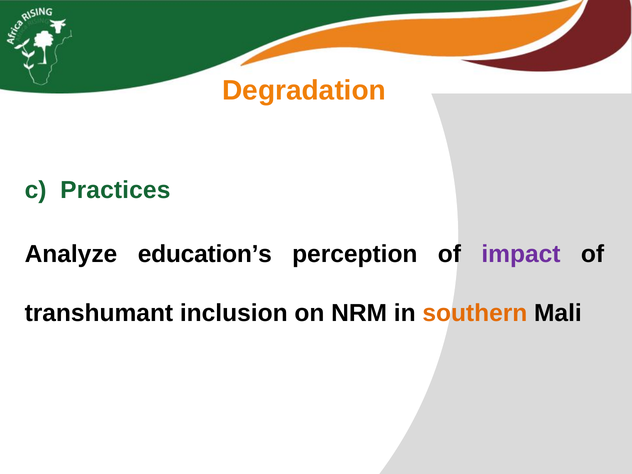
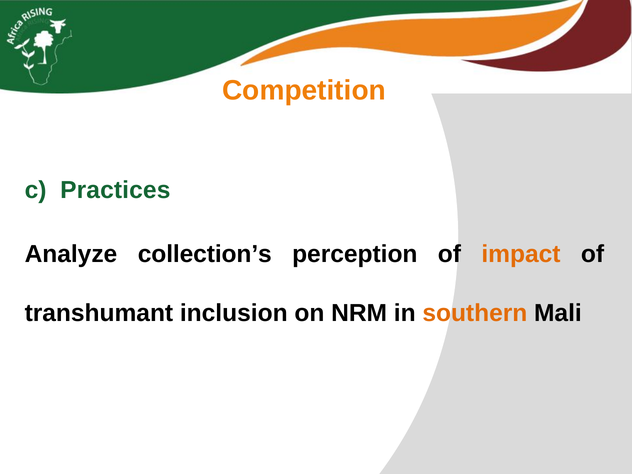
Degradation: Degradation -> Competition (304, 90)
education’s: education’s -> collection’s (205, 254)
impact colour: purple -> orange (521, 254)
